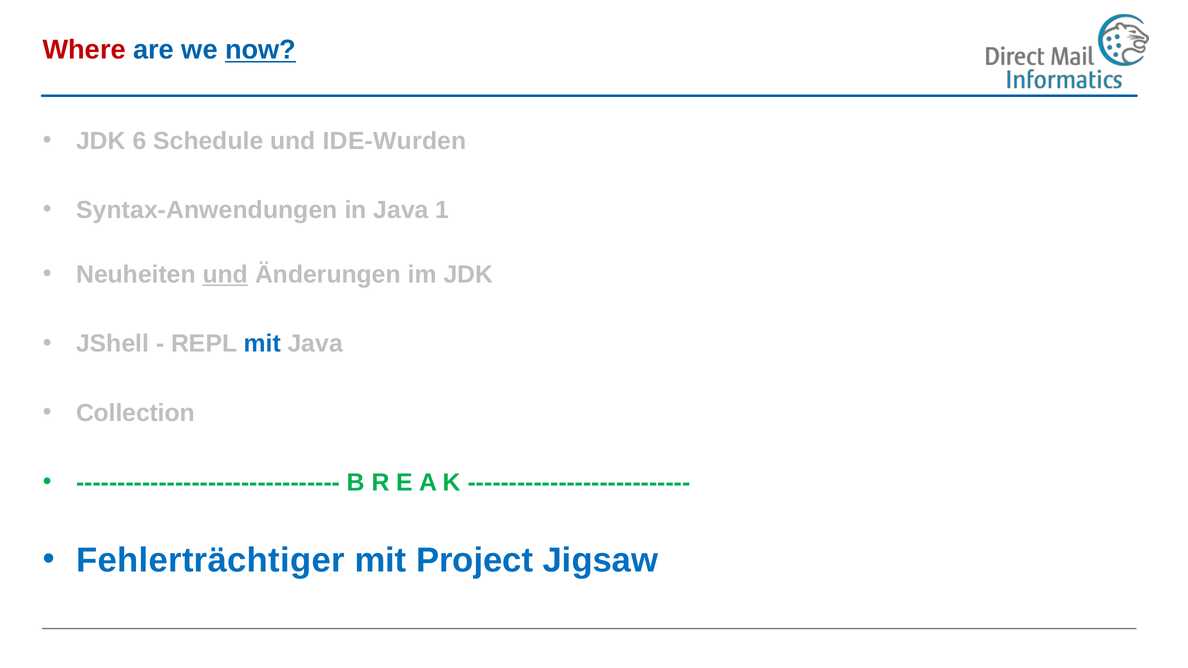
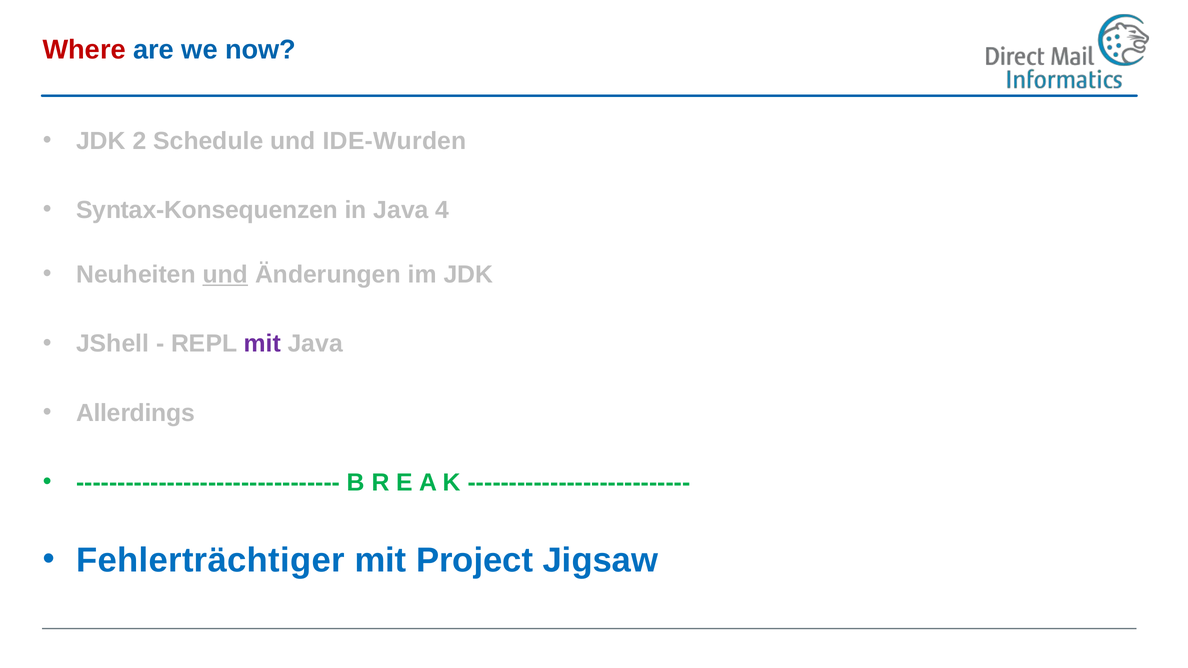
now underline: present -> none (261, 50)
6: 6 -> 2 (139, 141)
Syntax-Anwendungen: Syntax-Anwendungen -> Syntax-Konsequenzen (207, 210)
1: 1 -> 4 (442, 210)
mit colour: blue -> purple (262, 344)
Collection: Collection -> Allerdings (135, 413)
